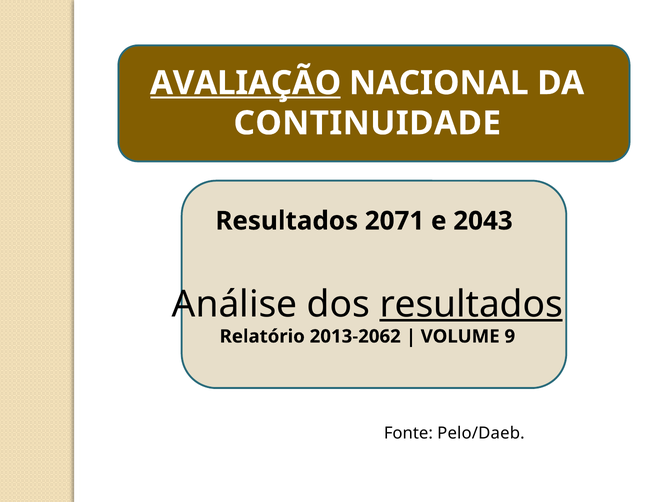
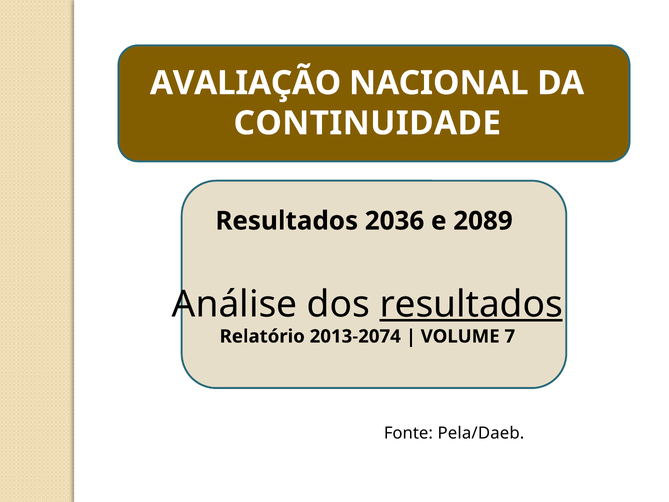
AVALIAÇÃO underline: present -> none (246, 83)
2071: 2071 -> 2036 (395, 221)
2043: 2043 -> 2089 (483, 221)
2013-2062: 2013-2062 -> 2013-2074 (355, 336)
9: 9 -> 7 (510, 336)
Pelo/Daeb: Pelo/Daeb -> Pela/Daeb (481, 433)
